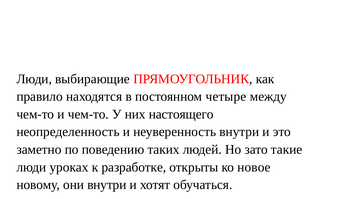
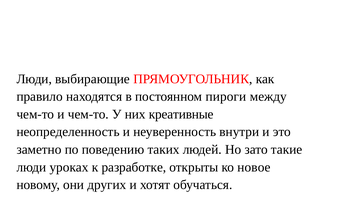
четыре: четыре -> пироги (226, 97)
настоящего: настоящего -> креативные (181, 114)
они внутри: внутри -> других (107, 185)
